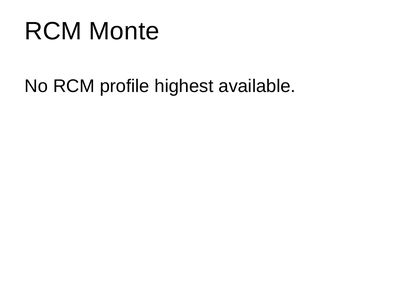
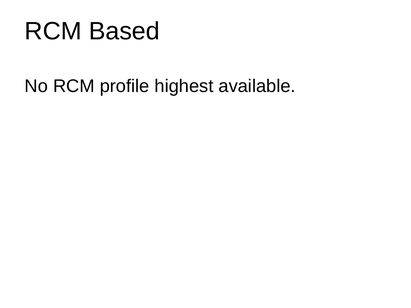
Monte: Monte -> Based (124, 31)
